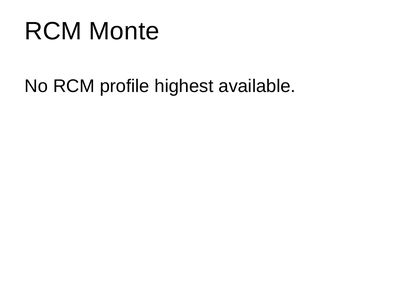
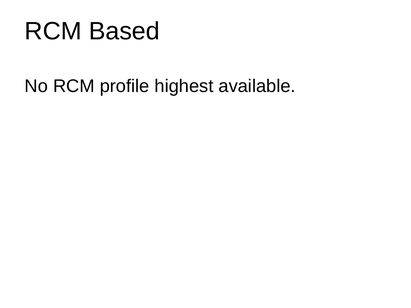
Monte: Monte -> Based (124, 31)
